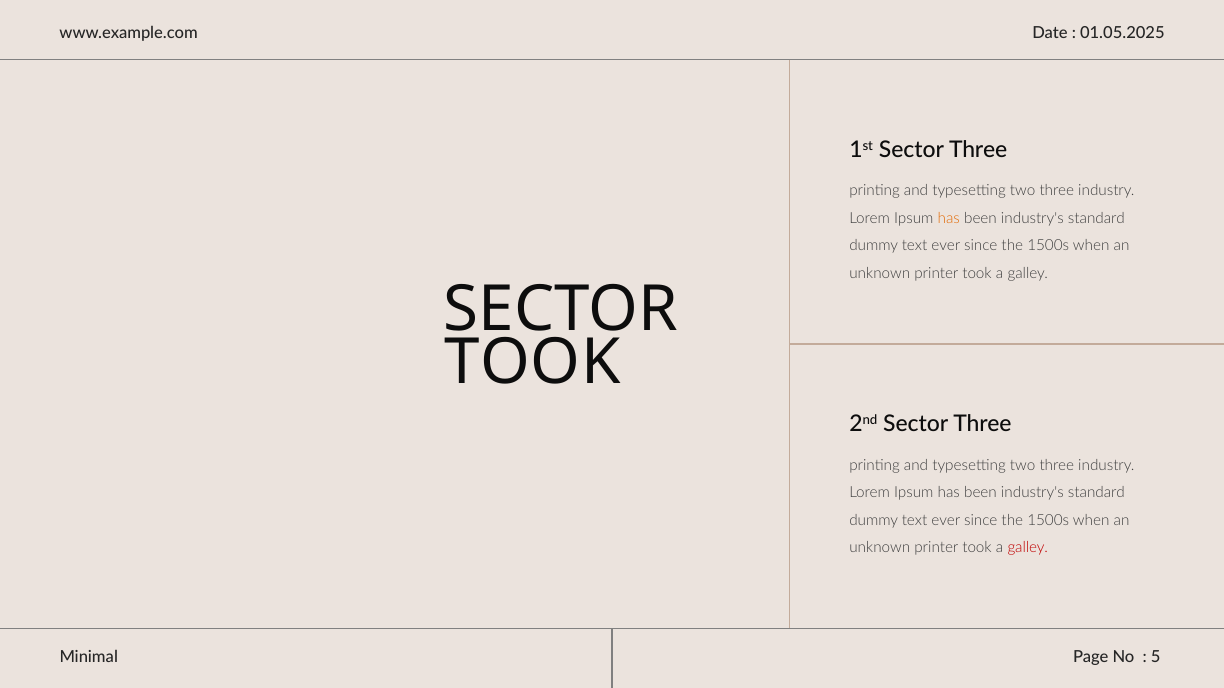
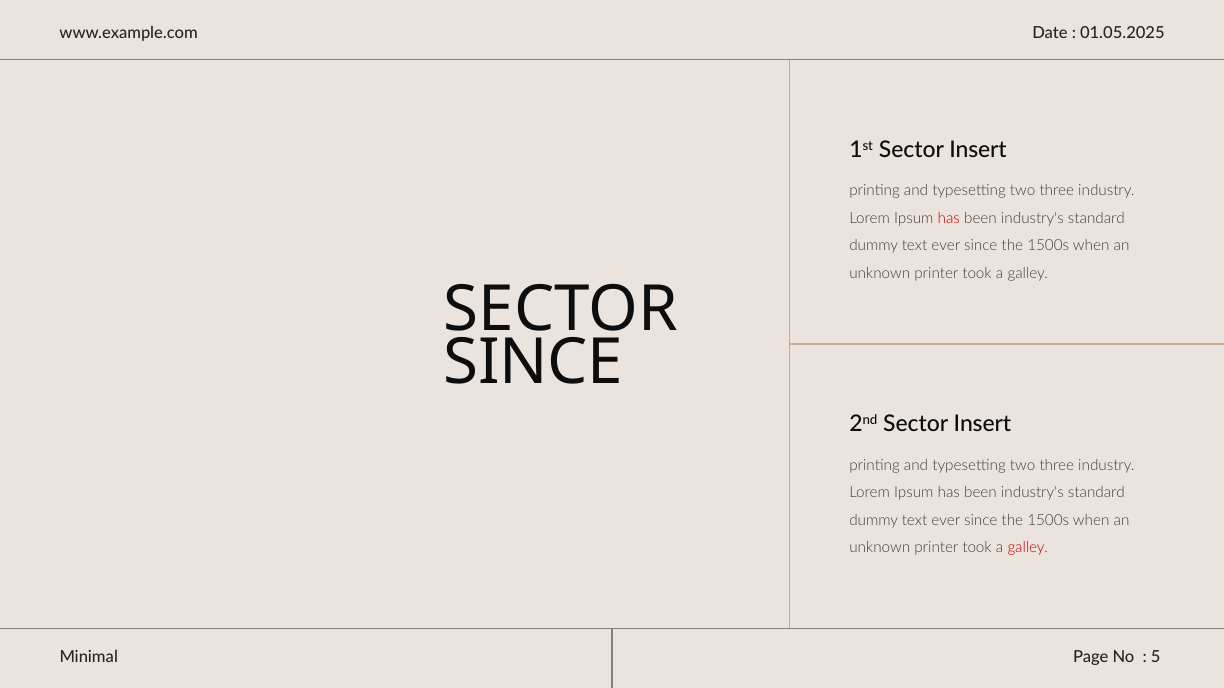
1st Sector Three: Three -> Insert (978, 150)
has colour: orange -> red (949, 218)
TOOK: TOOK -> SINCE (533, 363)
2nd Sector Three: Three -> Insert (982, 424)
